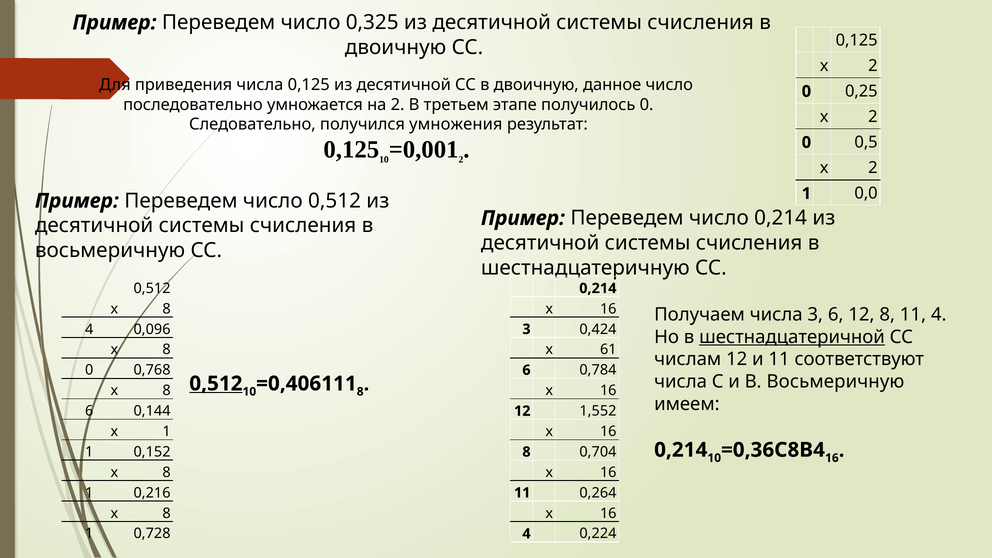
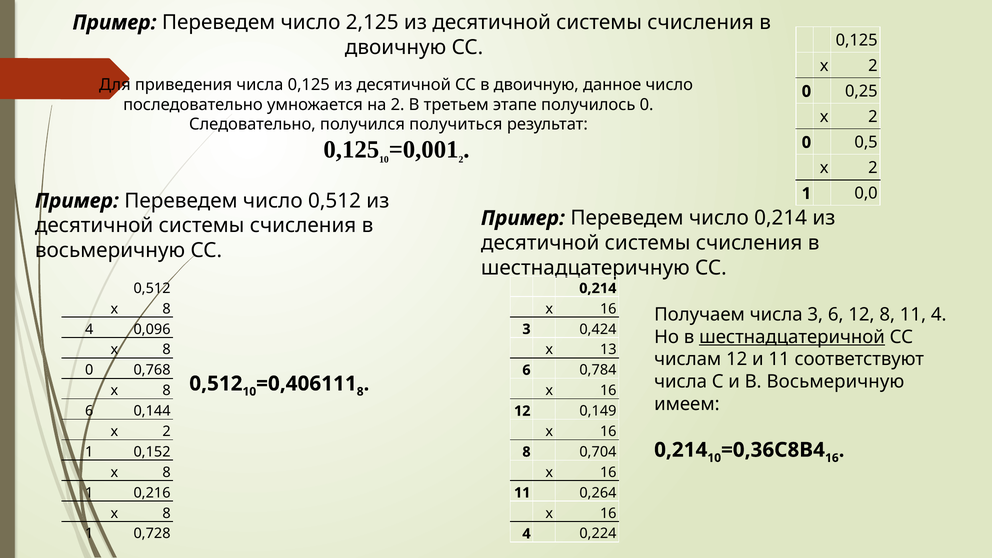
0,325: 0,325 -> 2,125 (372, 23)
умножения: умножения -> получиться (456, 124)
61: 61 -> 13 (608, 350)
0,512 underline: present -> none (216, 384)
1,552: 1,552 -> 0,149 (598, 411)
1: 1 -> 2 (167, 431)
